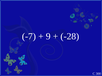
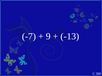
-28: -28 -> -13 (70, 37)
